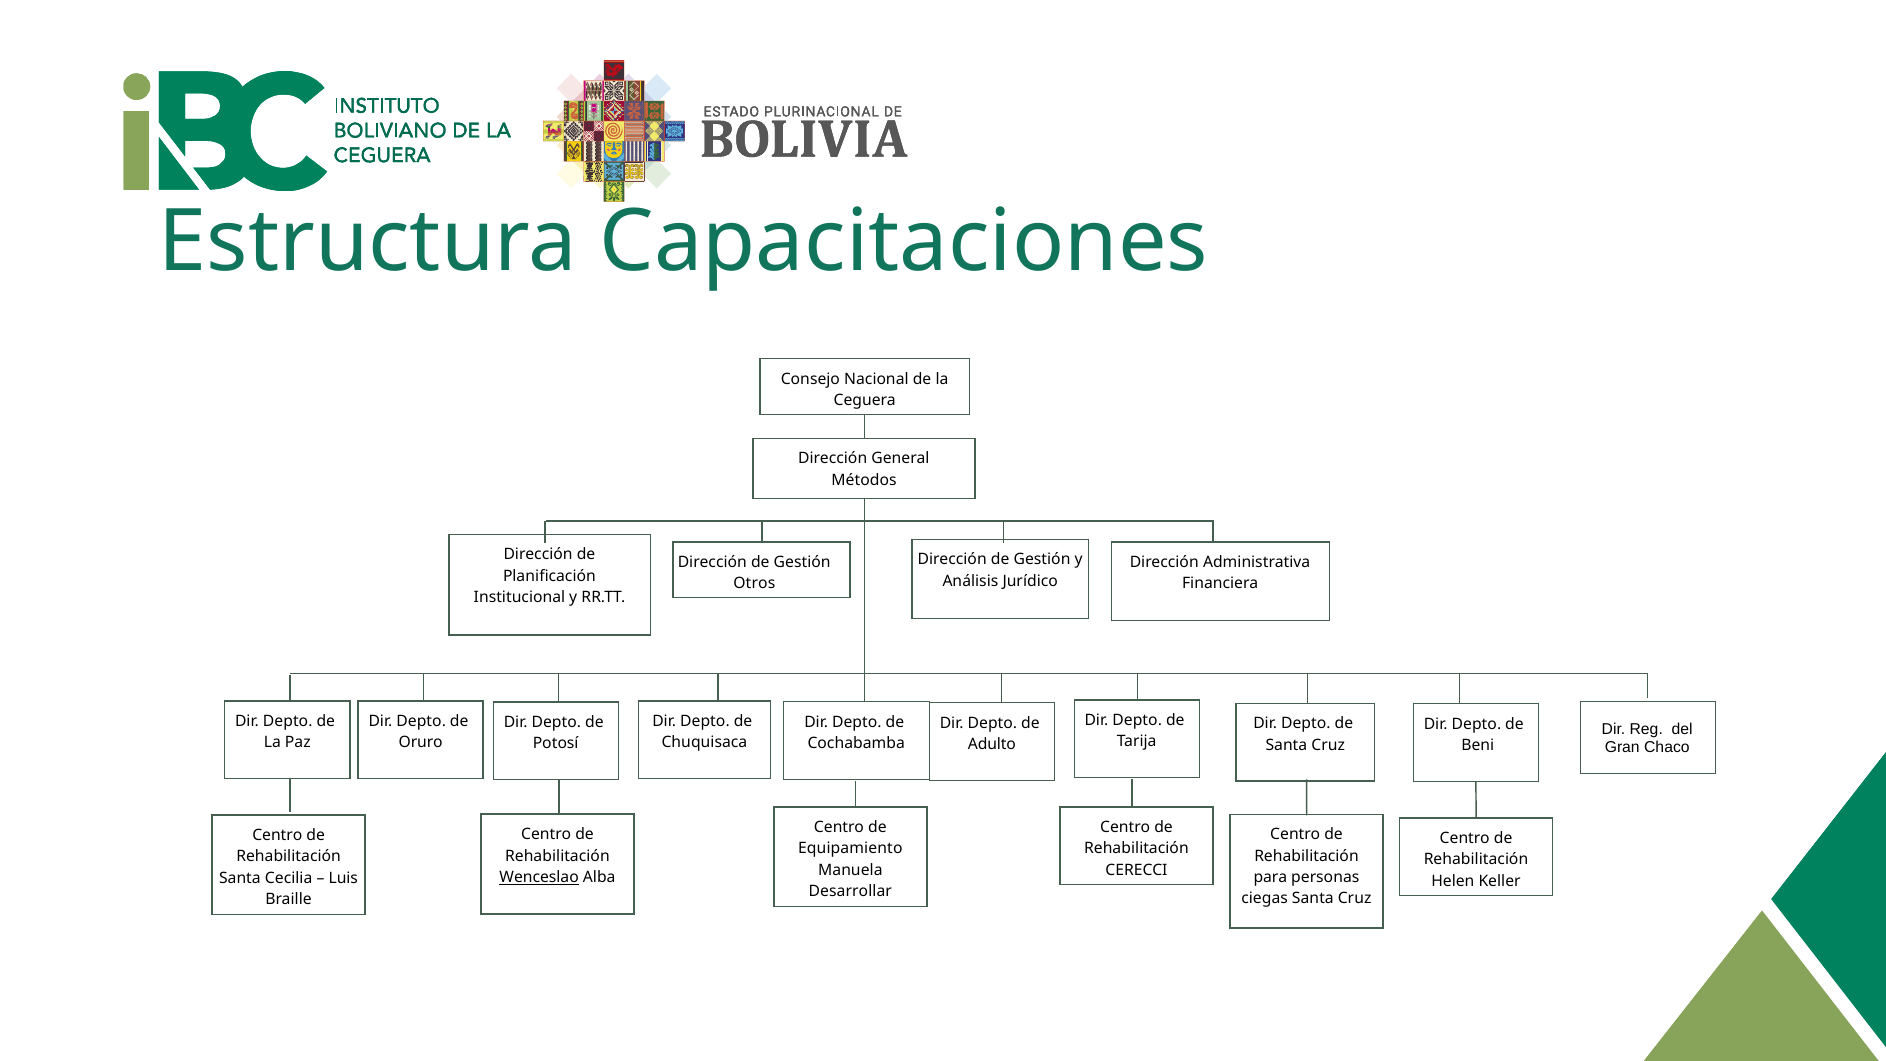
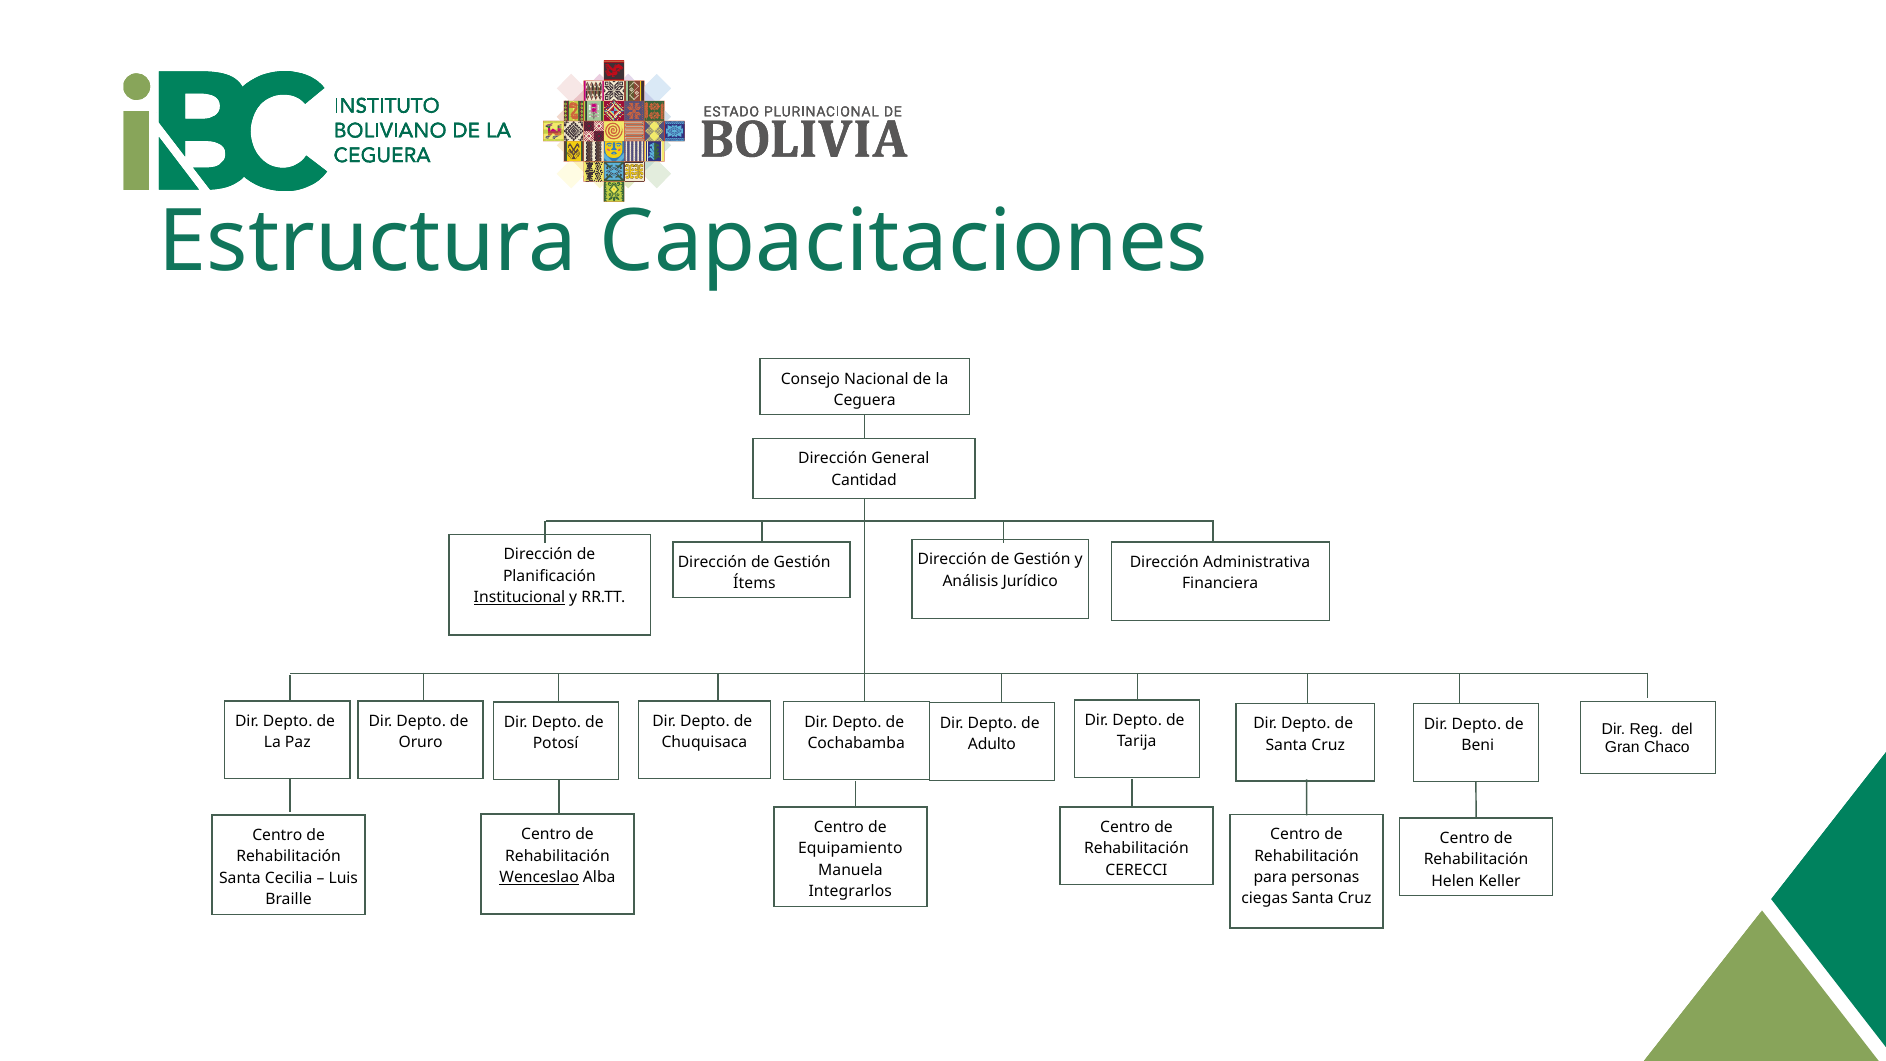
Métodos: Métodos -> Cantidad (864, 480)
Otros: Otros -> Ítems (754, 583)
Institucional underline: none -> present (519, 597)
Desarrollar: Desarrollar -> Integrarlos (850, 891)
